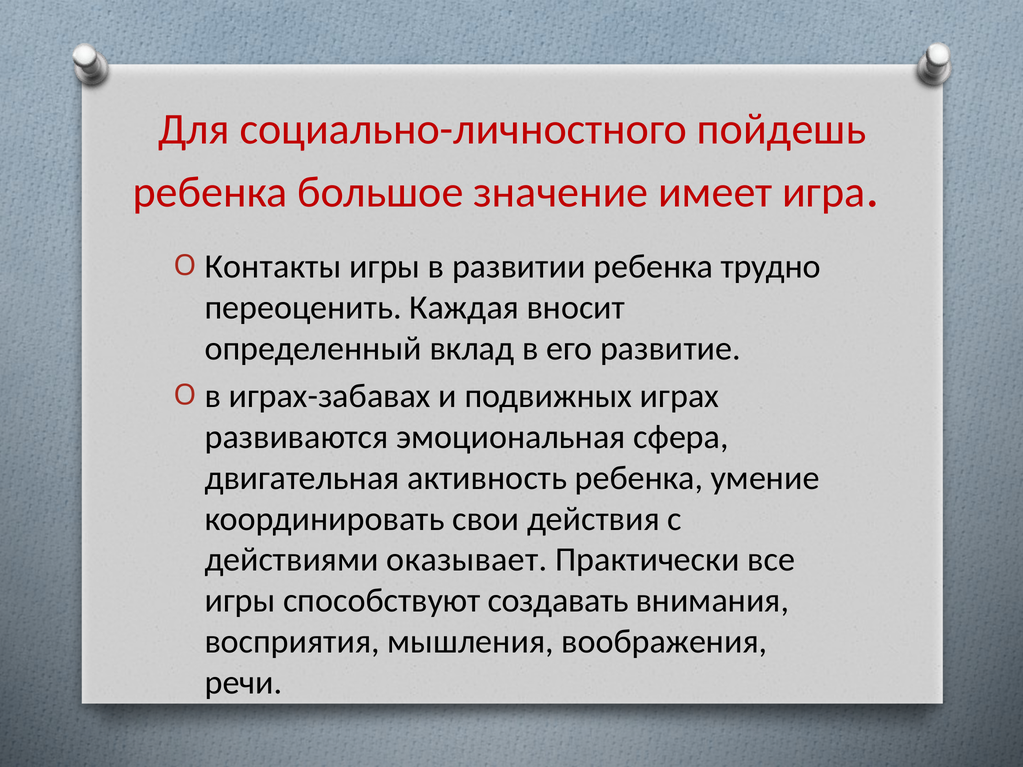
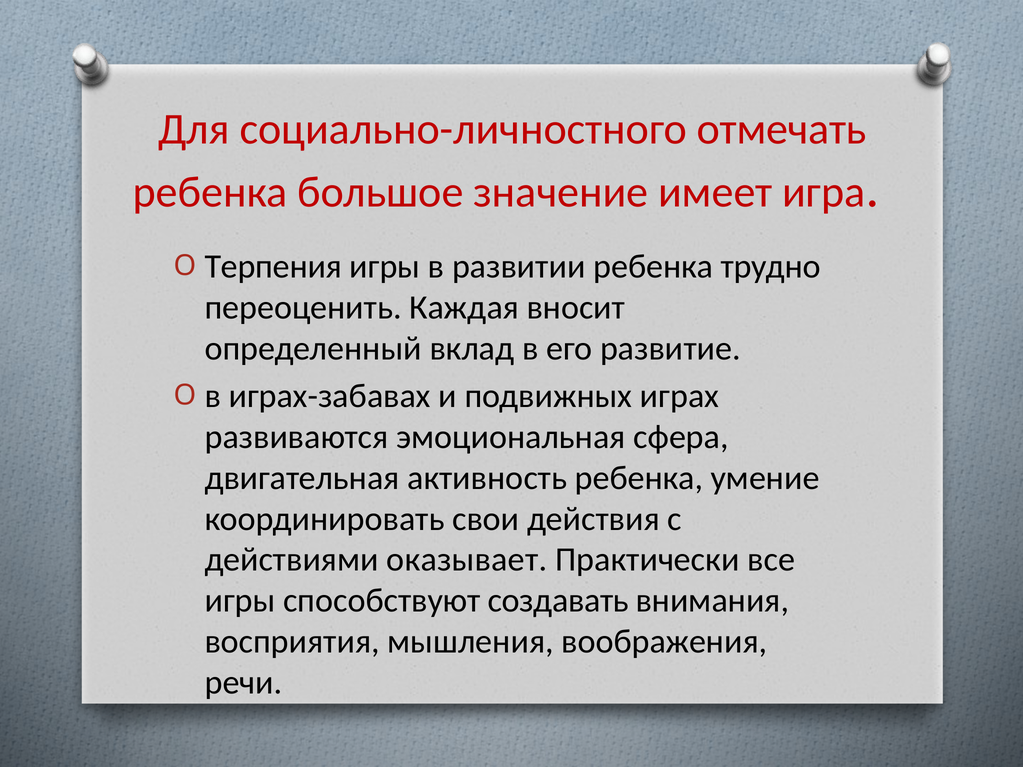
пойдешь: пойдешь -> отмечать (782, 129)
Контакты: Контакты -> Терпения (273, 267)
